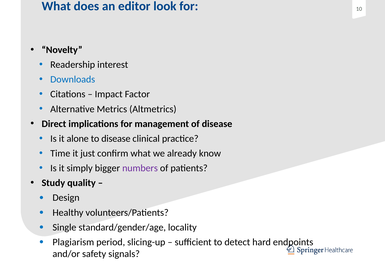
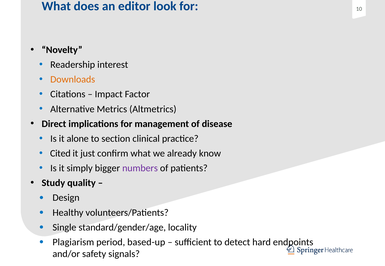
Downloads colour: blue -> orange (73, 80)
to disease: disease -> section (116, 139)
Time: Time -> Cited (60, 154)
slicing-up: slicing-up -> based-up (146, 243)
